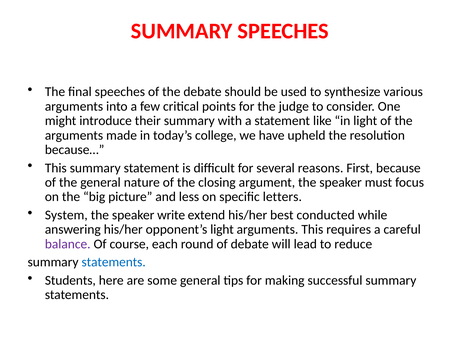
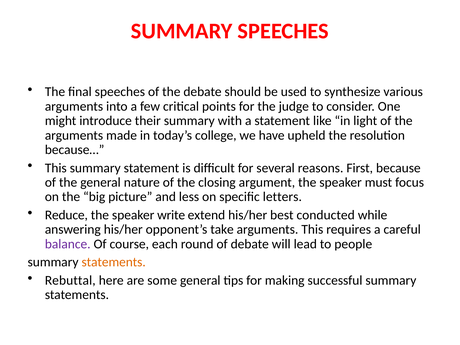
System: System -> Reduce (66, 215)
opponent’s light: light -> take (222, 230)
reduce: reduce -> people (353, 244)
statements colour: blue -> orange (114, 262)
Students: Students -> Rebuttal (70, 280)
